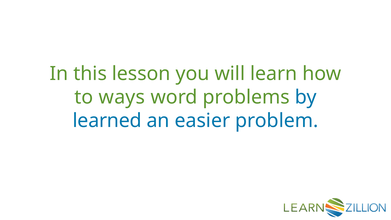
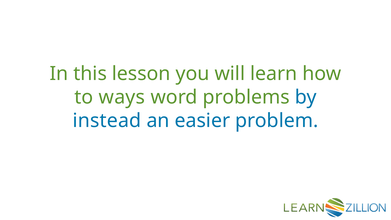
learned: learned -> instead (107, 121)
